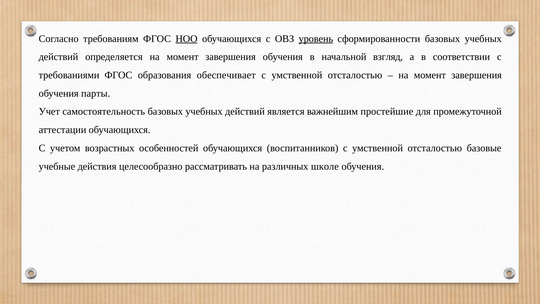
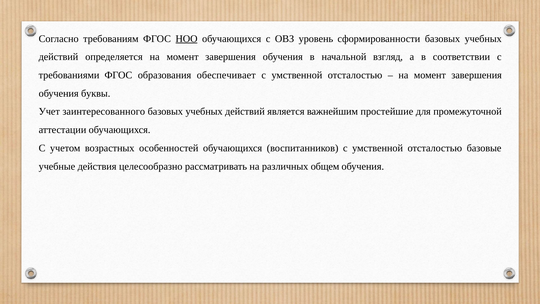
уровень underline: present -> none (316, 39)
парты: парты -> буквы (96, 93)
самостоятельность: самостоятельность -> заинтересованного (104, 112)
школе: школе -> общем (325, 166)
